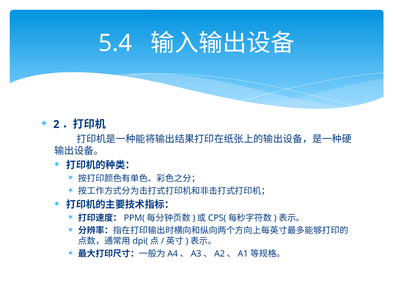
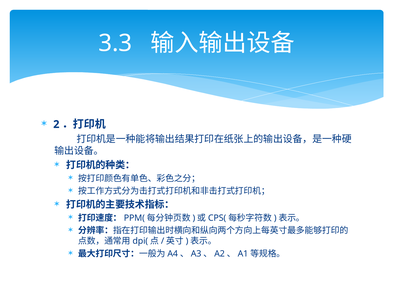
5.4: 5.4 -> 3.3 (115, 43)
